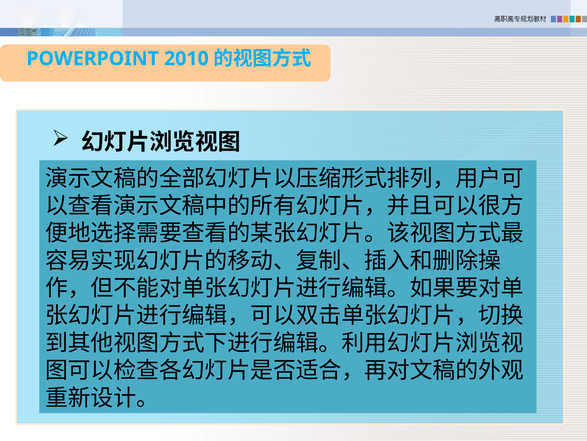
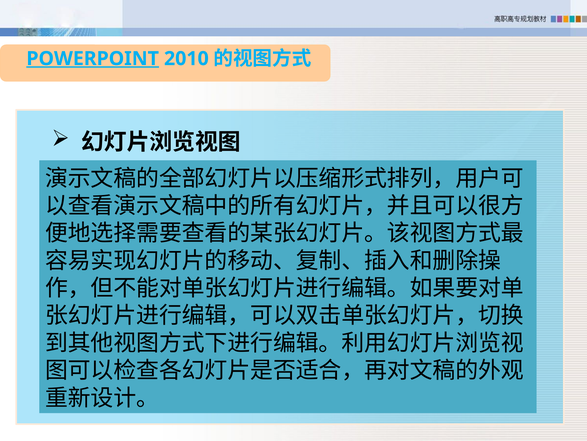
POWERPOINT underline: none -> present (93, 59)
